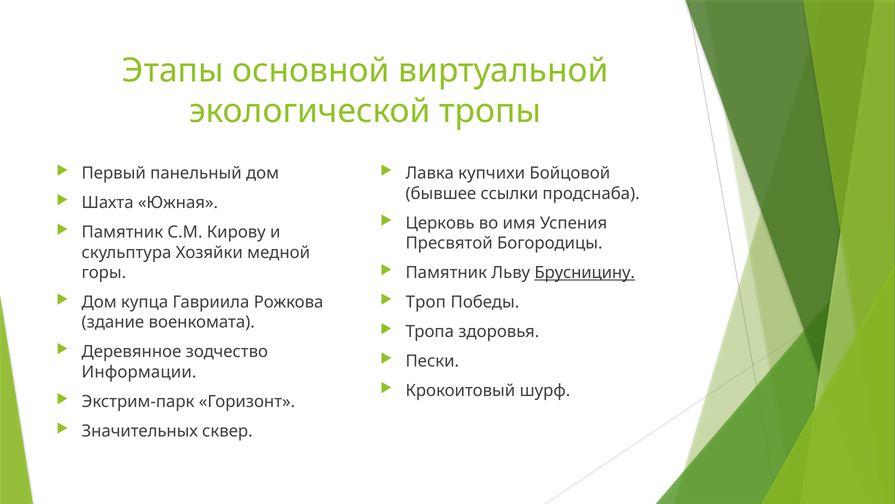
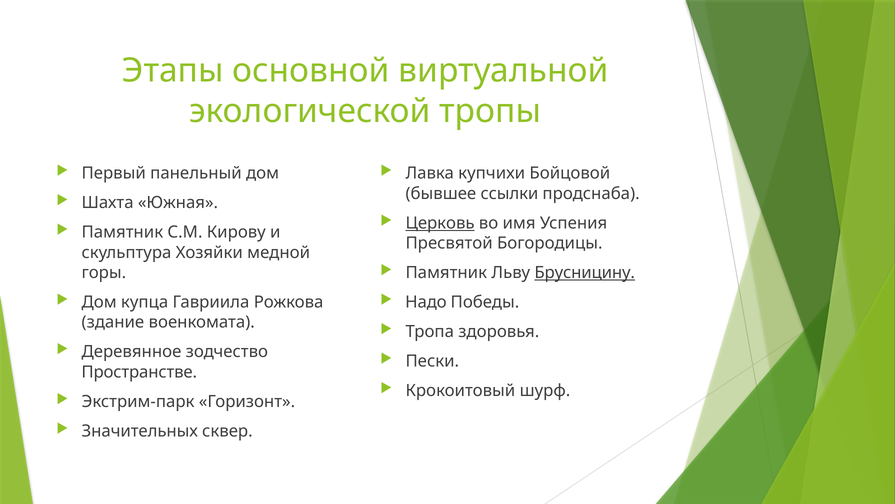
Церковь underline: none -> present (440, 223)
Троп: Троп -> Надо (426, 302)
Информации: Информации -> Пространстве (139, 372)
